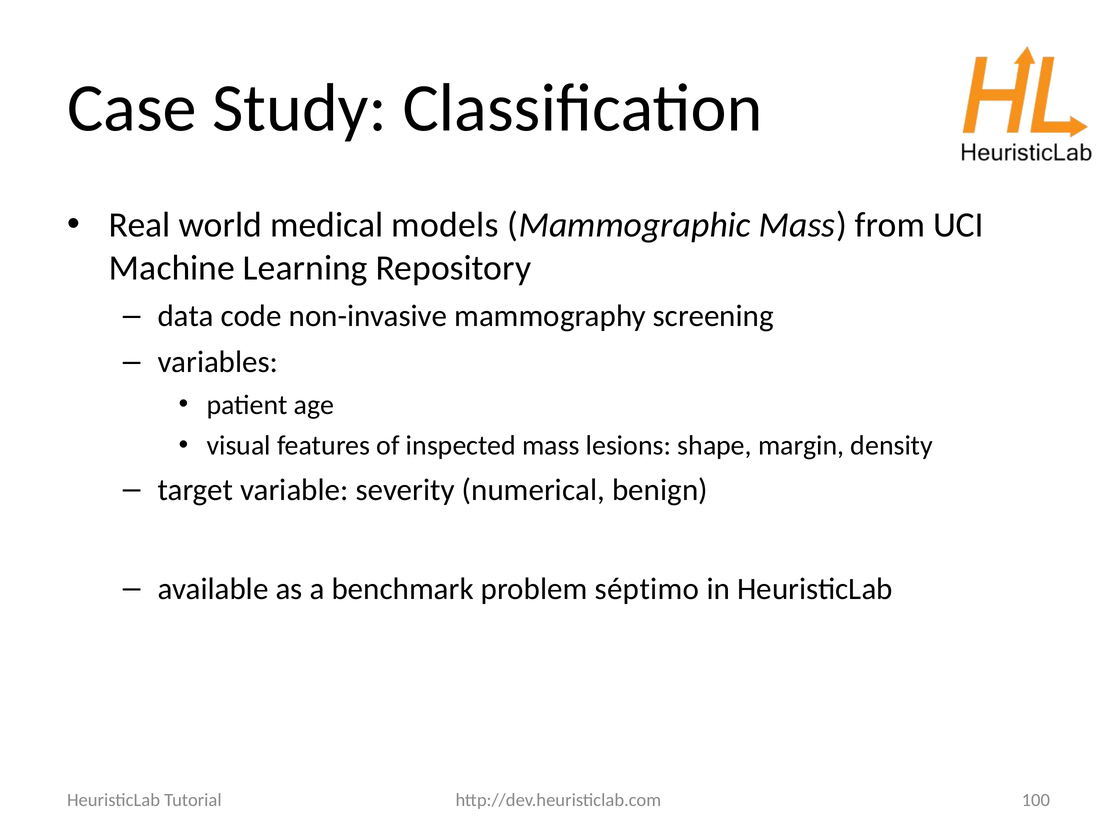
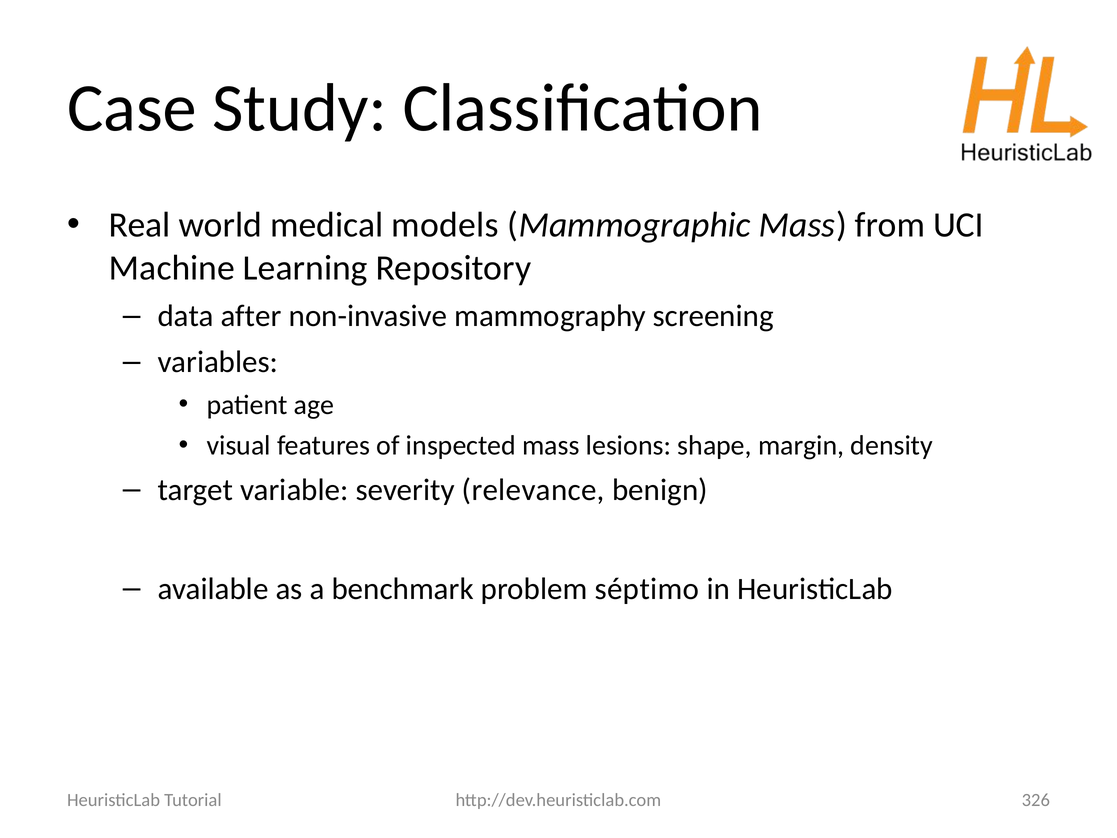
code: code -> after (251, 316)
numerical: numerical -> relevance (533, 490)
100: 100 -> 326 (1036, 800)
